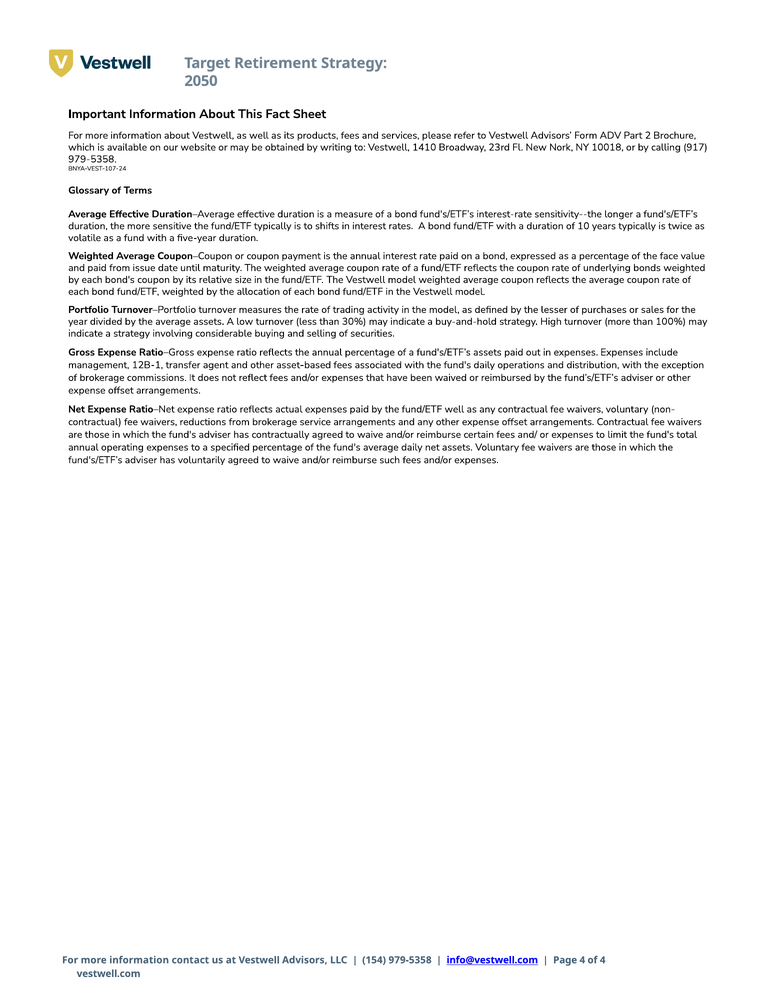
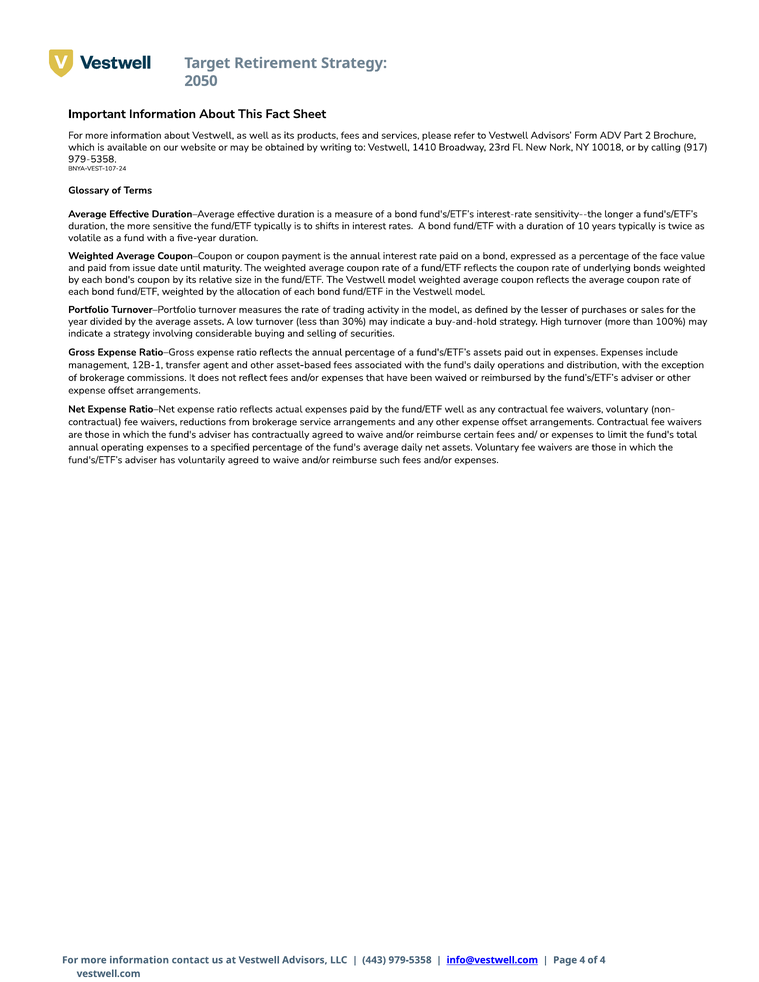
154: 154 -> 443 (374, 960)
